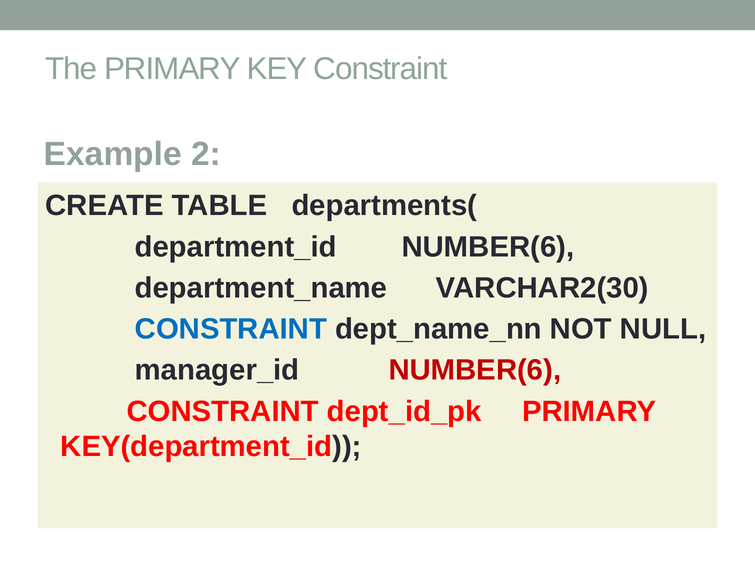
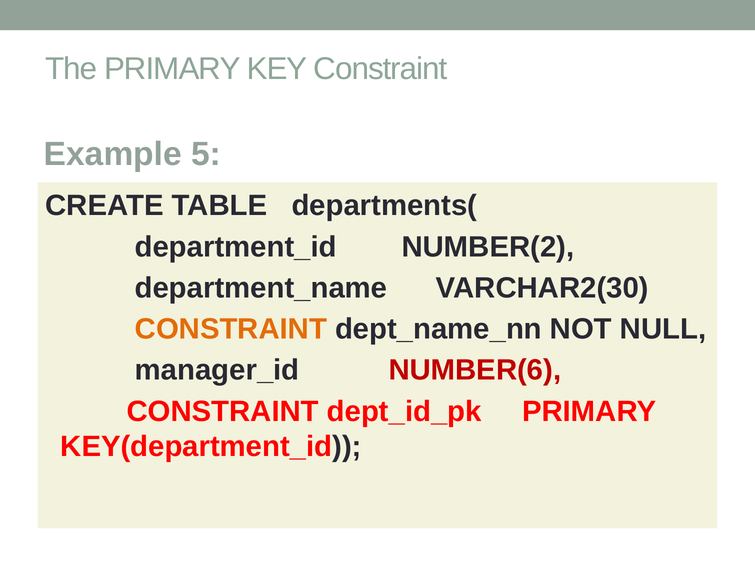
2: 2 -> 5 (206, 154)
department_id NUMBER(6: NUMBER(6 -> NUMBER(2 (488, 247)
CONSTRAINT colour: blue -> orange (231, 329)
